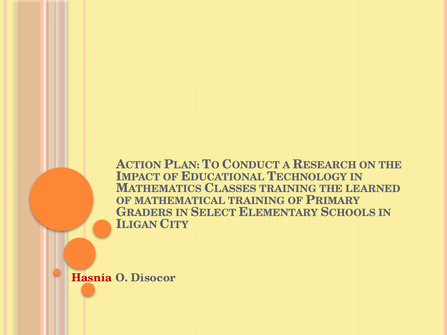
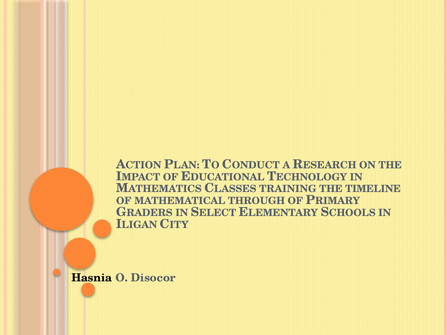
LEARNED: LEARNED -> TIMELINE (373, 189)
MATHEMATICAL TRAINING: TRAINING -> THROUGH (256, 201)
Hasnia colour: red -> black (92, 278)
